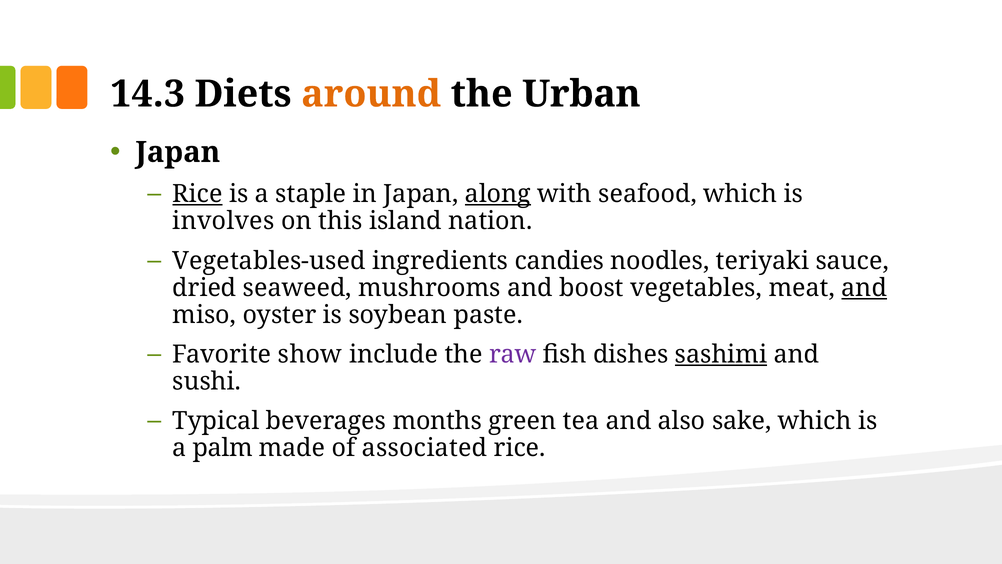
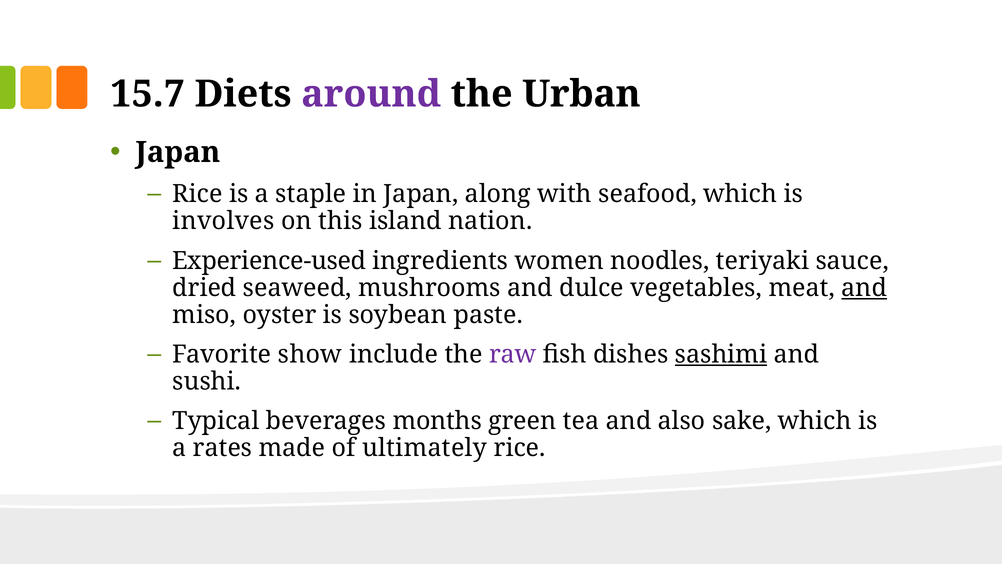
14.3: 14.3 -> 15.7 (148, 94)
around colour: orange -> purple (371, 94)
Rice underline: present -> none (197, 194)
along underline: present -> none (498, 194)
Vegetables-used: Vegetables-used -> Experience-used (269, 261)
candies: candies -> women (559, 261)
boost: boost -> dulce (592, 288)
palm: palm -> rates (223, 448)
associated: associated -> ultimately (425, 448)
